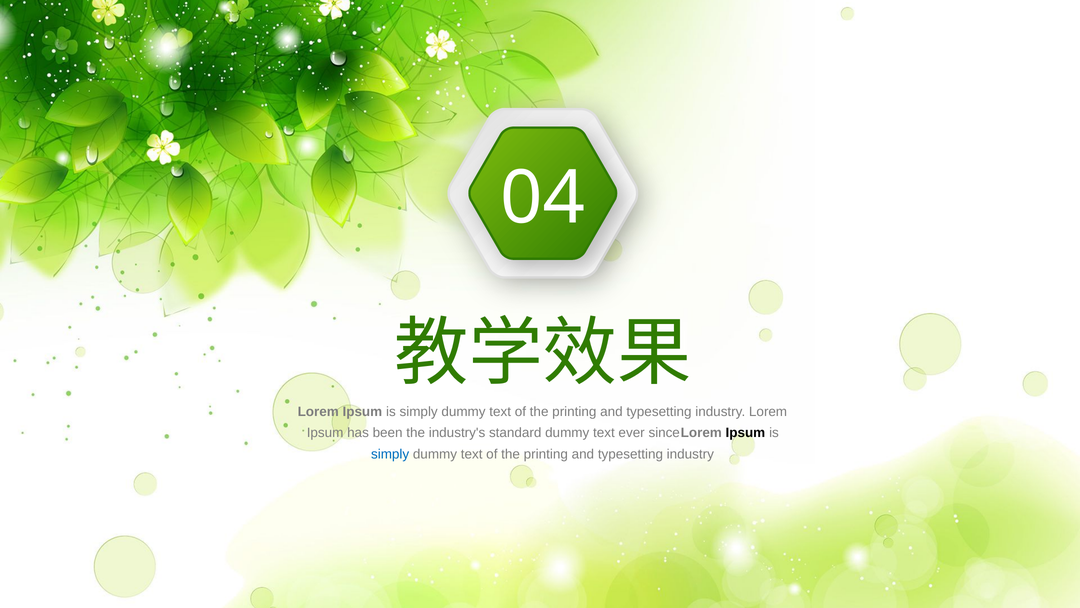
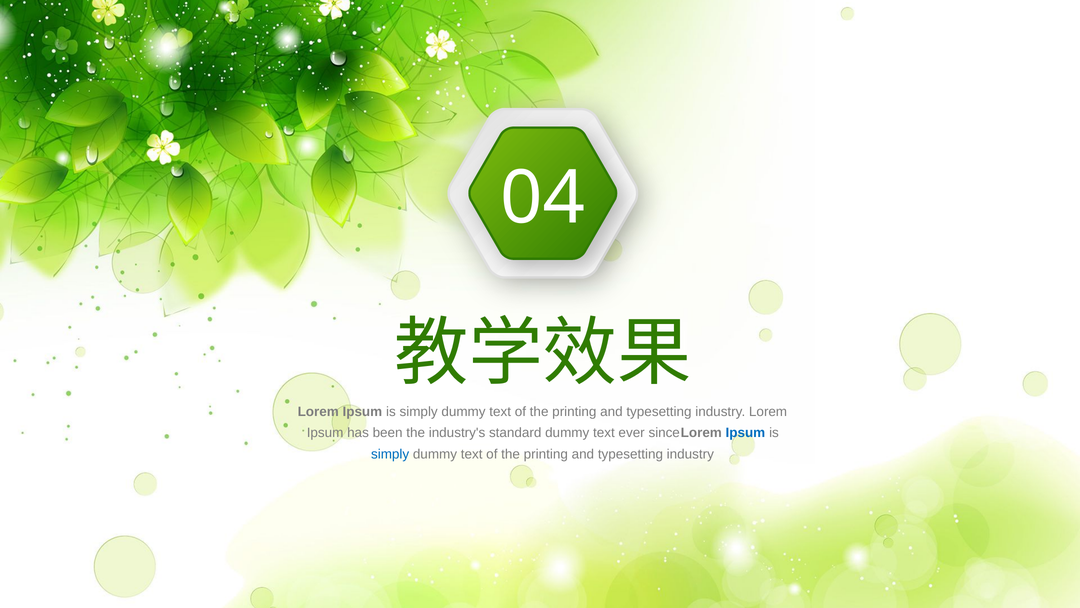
Ipsum colour: black -> blue (745, 433)
